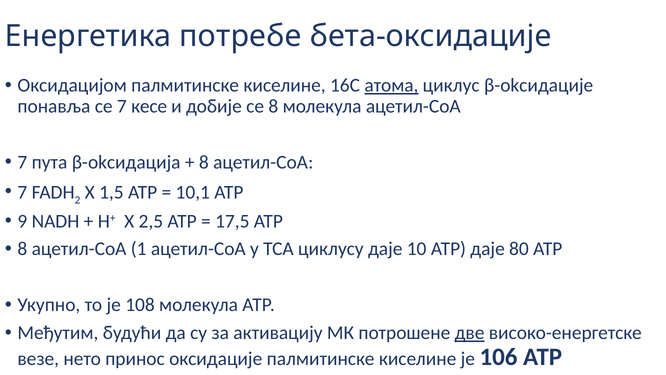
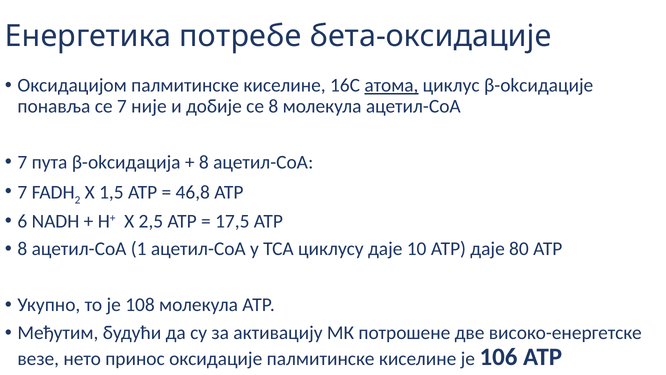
кесе: кесе -> није (149, 106)
10,1: 10,1 -> 46,8 (193, 192)
9: 9 -> 6 (22, 221)
две underline: present -> none (470, 333)
